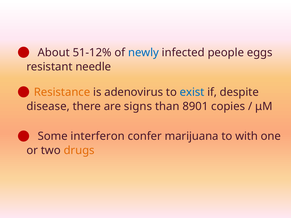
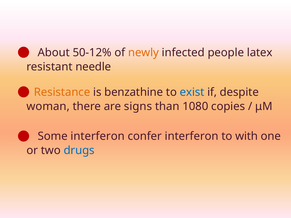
51-12%: 51-12% -> 50-12% (92, 53)
newly colour: blue -> orange (143, 53)
eggs: eggs -> latex (260, 53)
adenovirus: adenovirus -> benzathine (134, 92)
disease: disease -> woman (48, 106)
8901: 8901 -> 1080 (195, 106)
confer marijuana: marijuana -> interferon (192, 136)
drugs colour: orange -> blue (79, 151)
